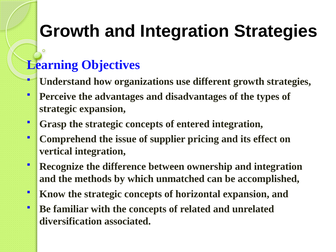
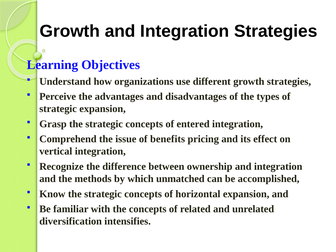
supplier: supplier -> benefits (168, 139)
associated: associated -> intensifies (128, 221)
